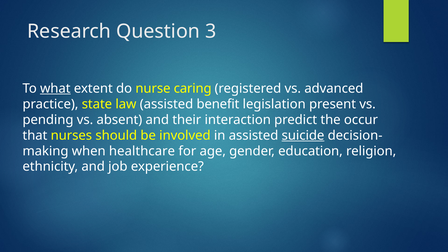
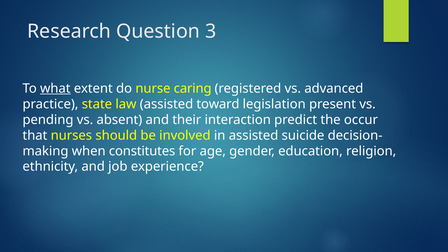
benefit: benefit -> toward (218, 104)
suicide underline: present -> none (303, 135)
healthcare: healthcare -> constitutes (142, 151)
